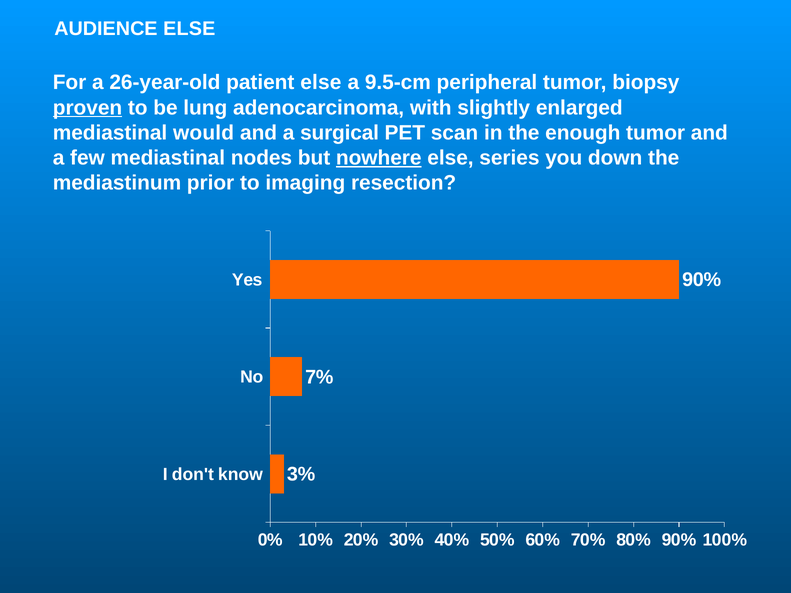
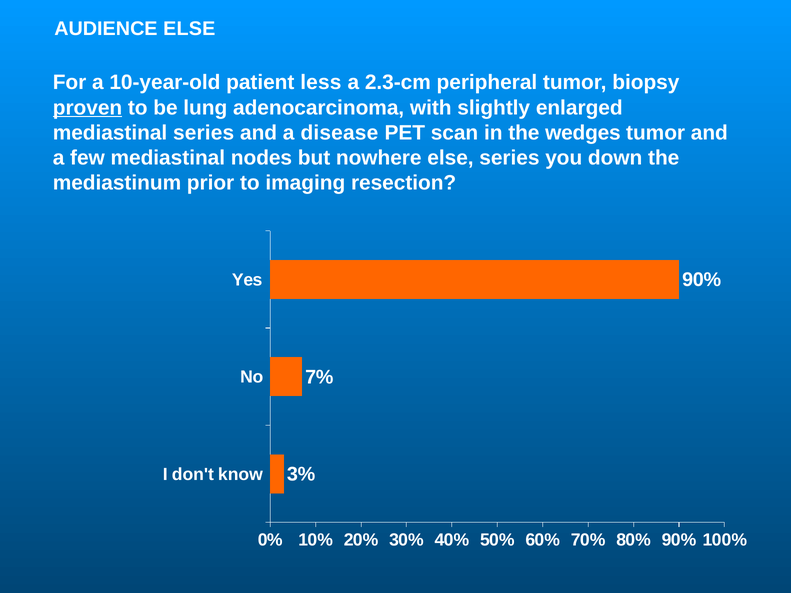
26-year-old: 26-year-old -> 10-year-old (165, 83)
patient else: else -> less (321, 83)
9.5-cm: 9.5-cm -> 2.3-cm (398, 83)
mediastinal would: would -> series (204, 133)
surgical: surgical -> disease (339, 133)
enough: enough -> wedges (583, 133)
nowhere underline: present -> none (379, 158)
